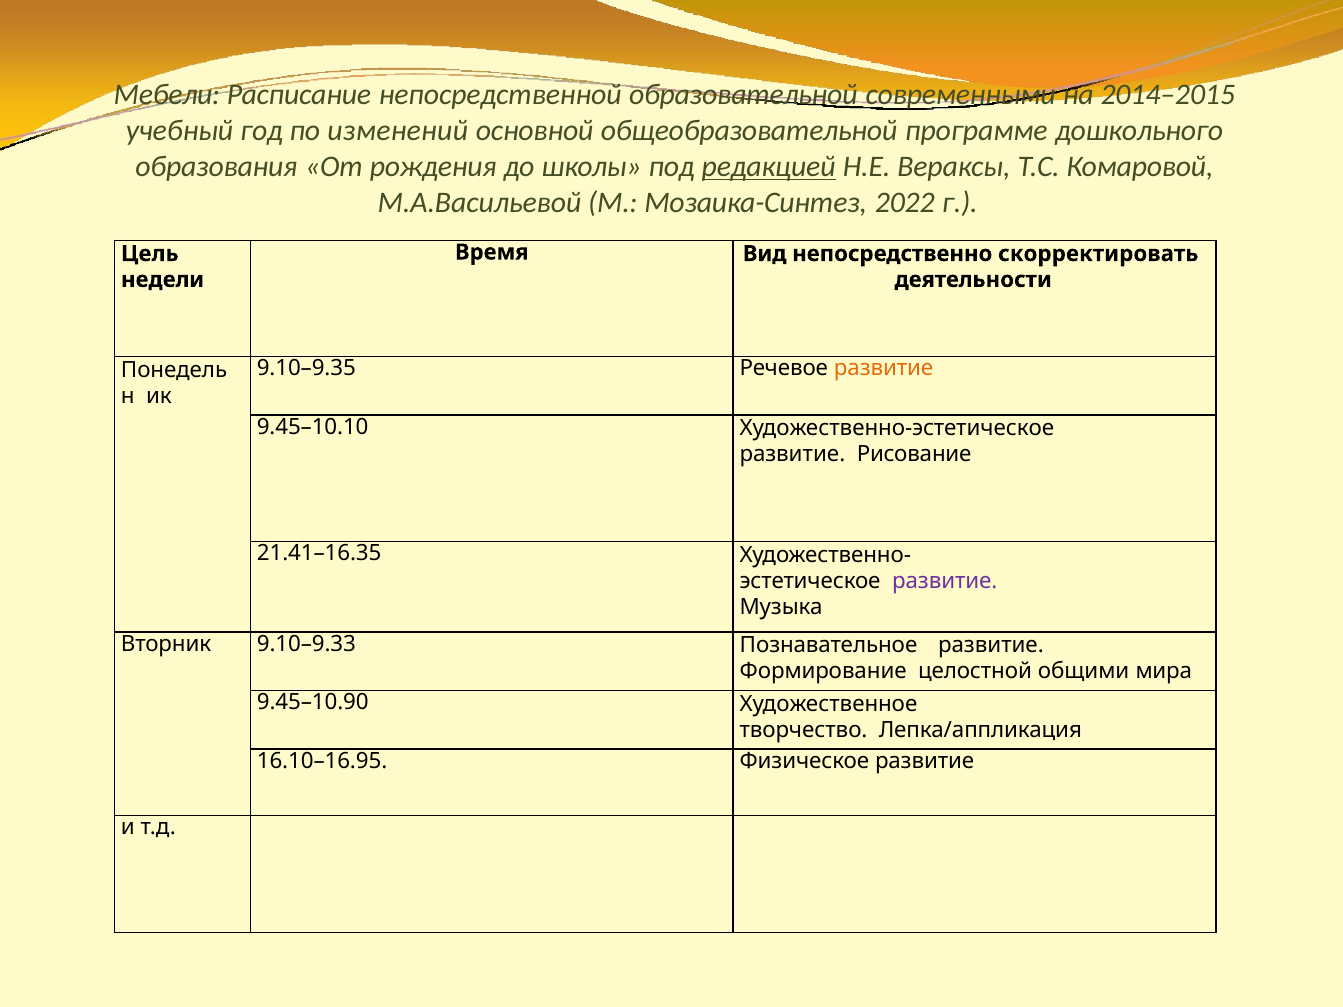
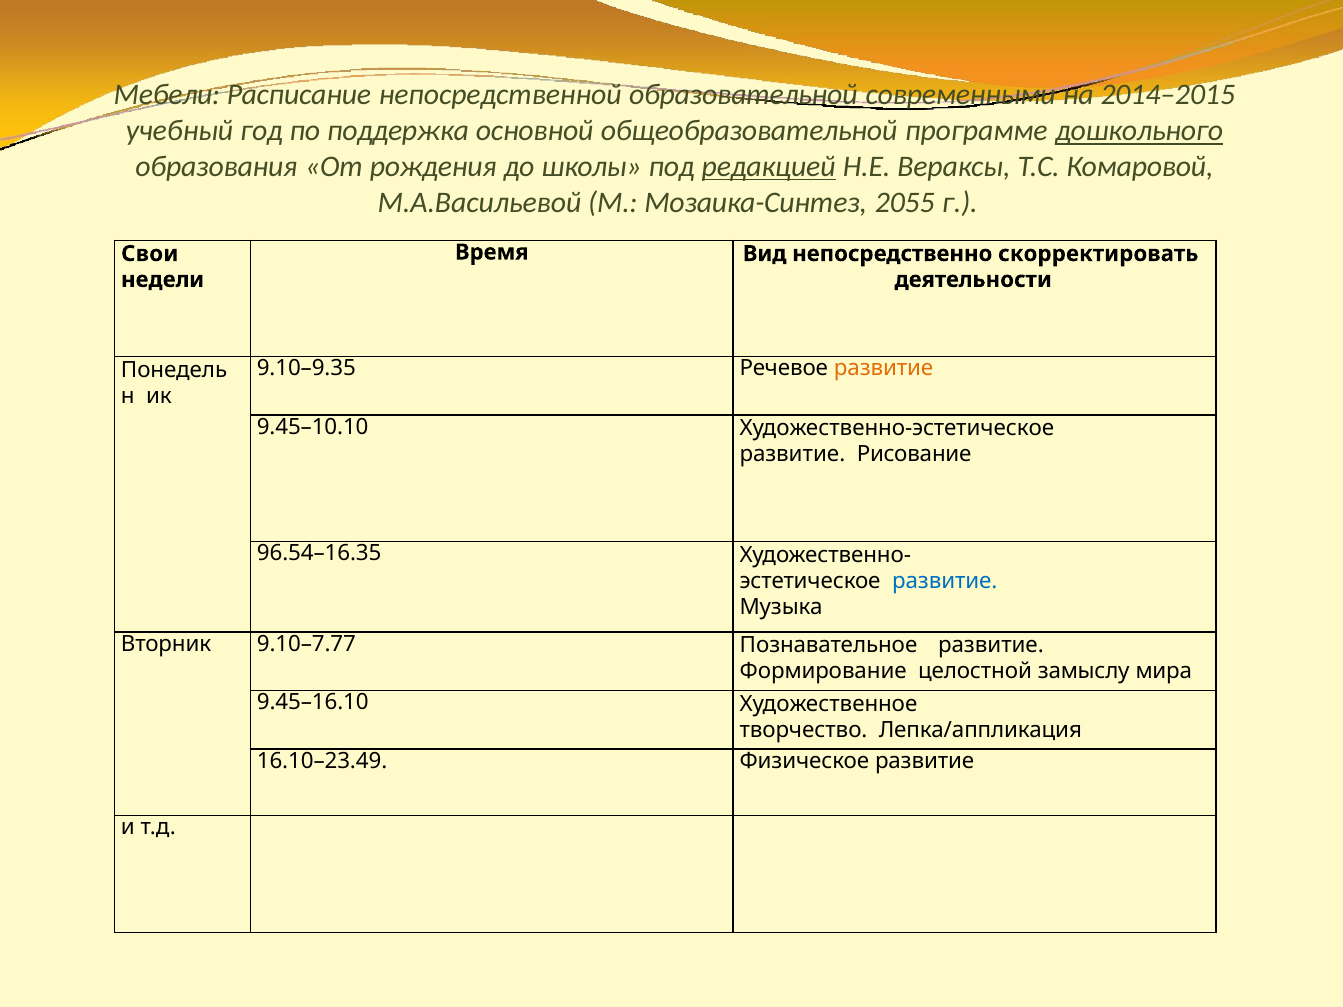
изменений: изменений -> поддержка (398, 131)
дошкольного underline: none -> present (1139, 131)
2022: 2022 -> 2055 (905, 203)
Цель: Цель -> Свои (150, 254)
21.41–16.35: 21.41–16.35 -> 96.54–16.35 (319, 554)
развитие colour: purple -> blue (945, 581)
9.10–9.33: 9.10–9.33 -> 9.10–7.77 (306, 644)
общими: общими -> замыслу (1084, 671)
9.45–10.90: 9.45–10.90 -> 9.45–16.10 (313, 702)
16.10–16.95: 16.10–16.95 -> 16.10–23.49 (322, 761)
